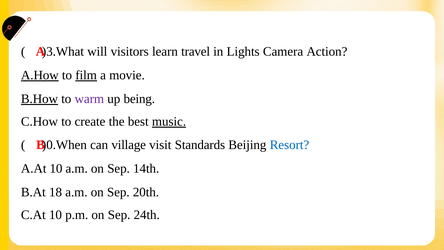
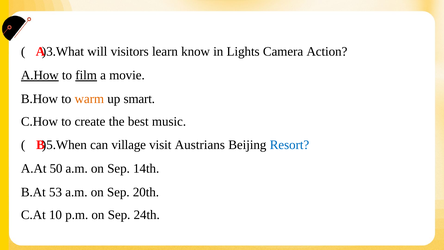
travel: travel -> know (196, 52)
B.How underline: present -> none (39, 99)
warm colour: purple -> orange (89, 99)
being: being -> smart (139, 99)
music underline: present -> none (169, 121)
)0.When: )0.When -> )5.When (64, 145)
Standards: Standards -> Austrians (200, 145)
A.At 10: 10 -> 50 (56, 168)
18: 18 -> 53 (56, 192)
